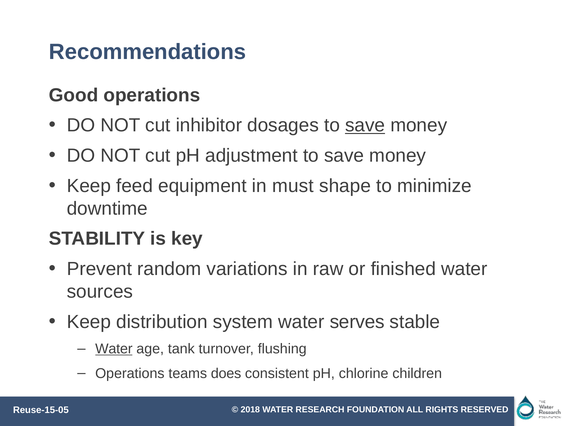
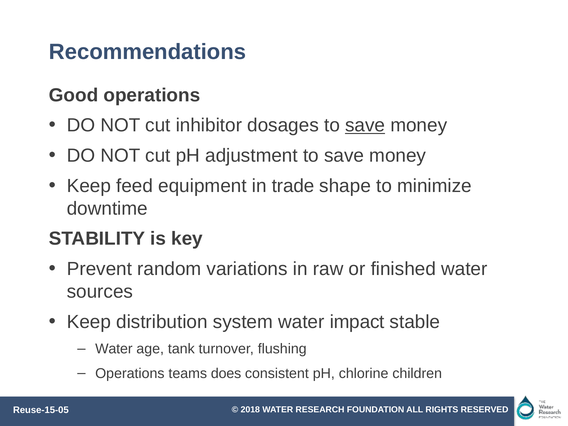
must: must -> trade (293, 186)
serves: serves -> impact (357, 322)
Water underline: present -> none (114, 349)
